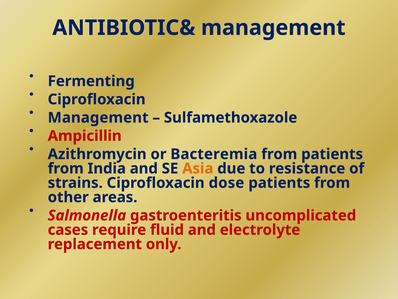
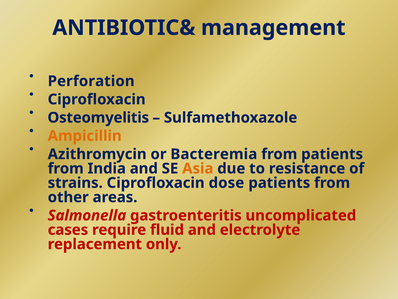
Fermenting: Fermenting -> Perforation (91, 81)
Management: Management -> Osteomyelitis (98, 117)
Ampicillin colour: red -> orange (85, 136)
